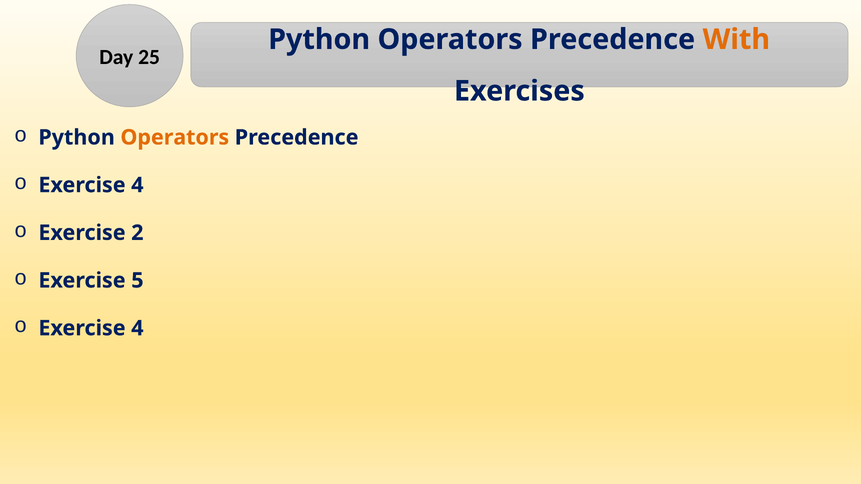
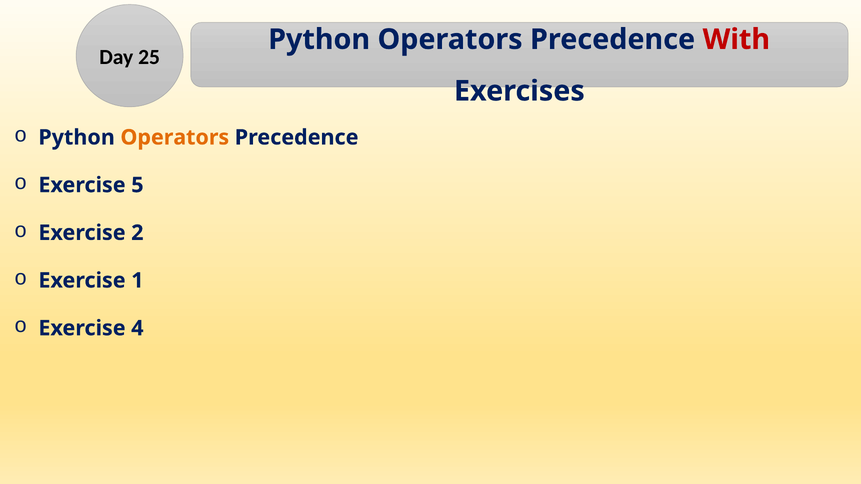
With colour: orange -> red (736, 39)
4: 4 -> 5 (137, 185)
5: 5 -> 1 (137, 281)
